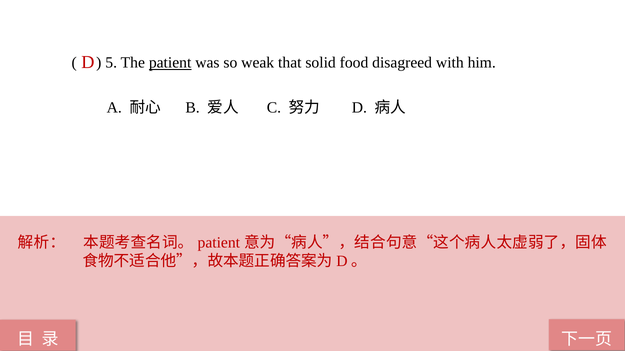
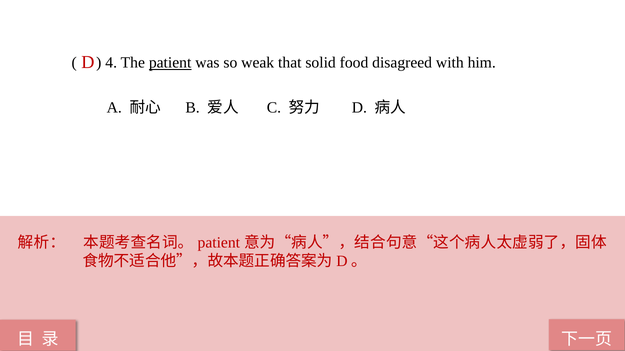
5: 5 -> 4 (111, 63)
